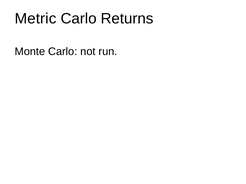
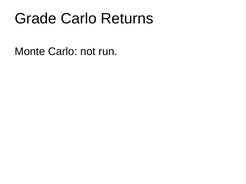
Metric: Metric -> Grade (36, 19)
